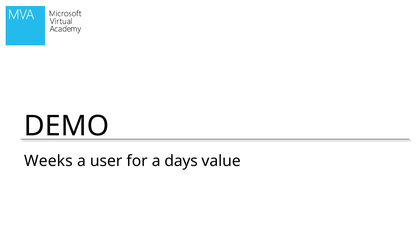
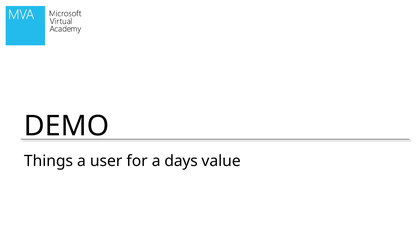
Weeks: Weeks -> Things (48, 161)
